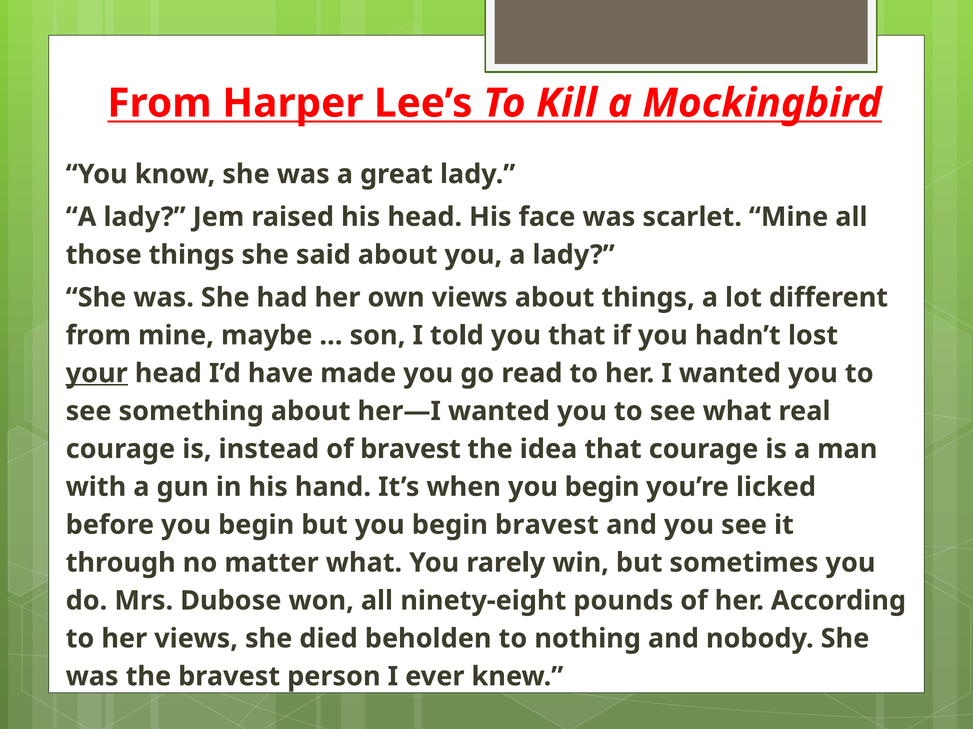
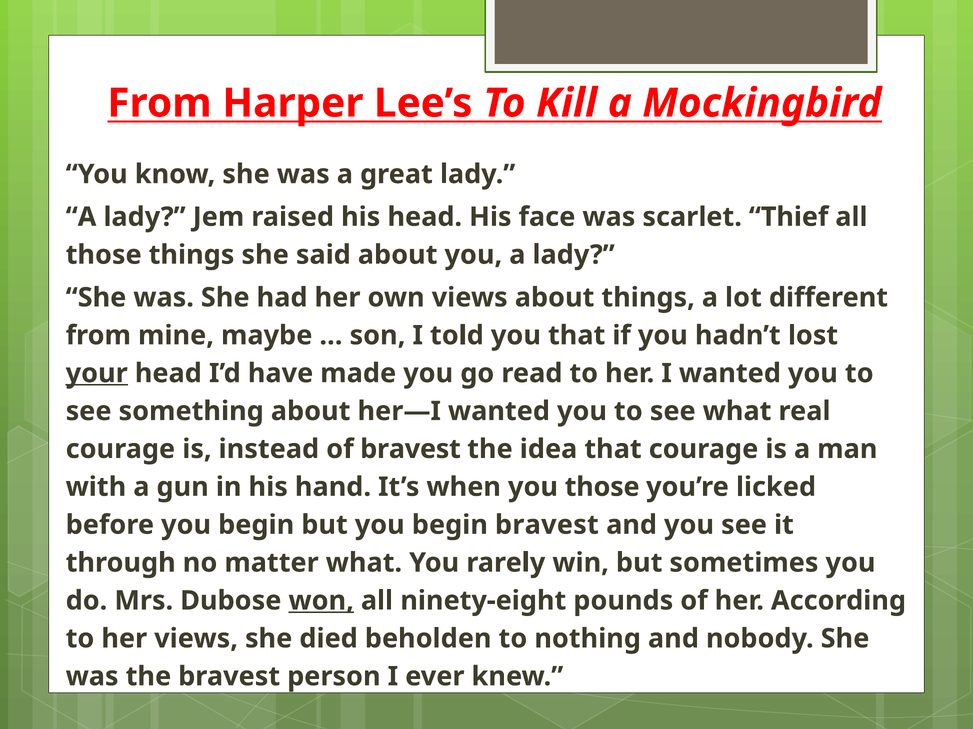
scarlet Mine: Mine -> Thief (789, 217)
when you begin: begin -> those (602, 487)
won underline: none -> present (321, 601)
